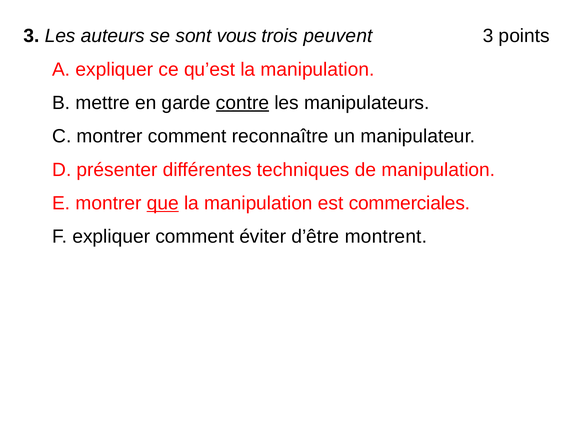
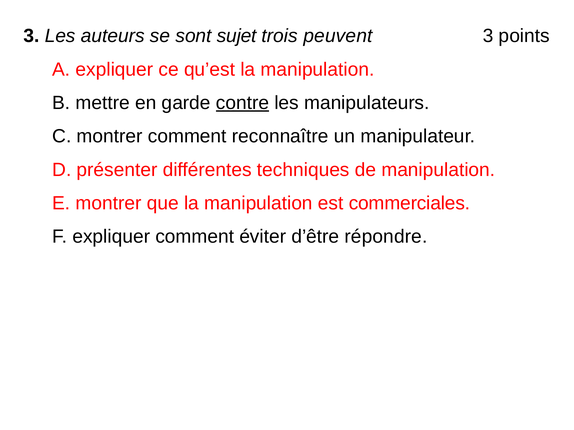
vous: vous -> sujet (237, 36)
que underline: present -> none (163, 203)
montrent: montrent -> répondre (386, 237)
